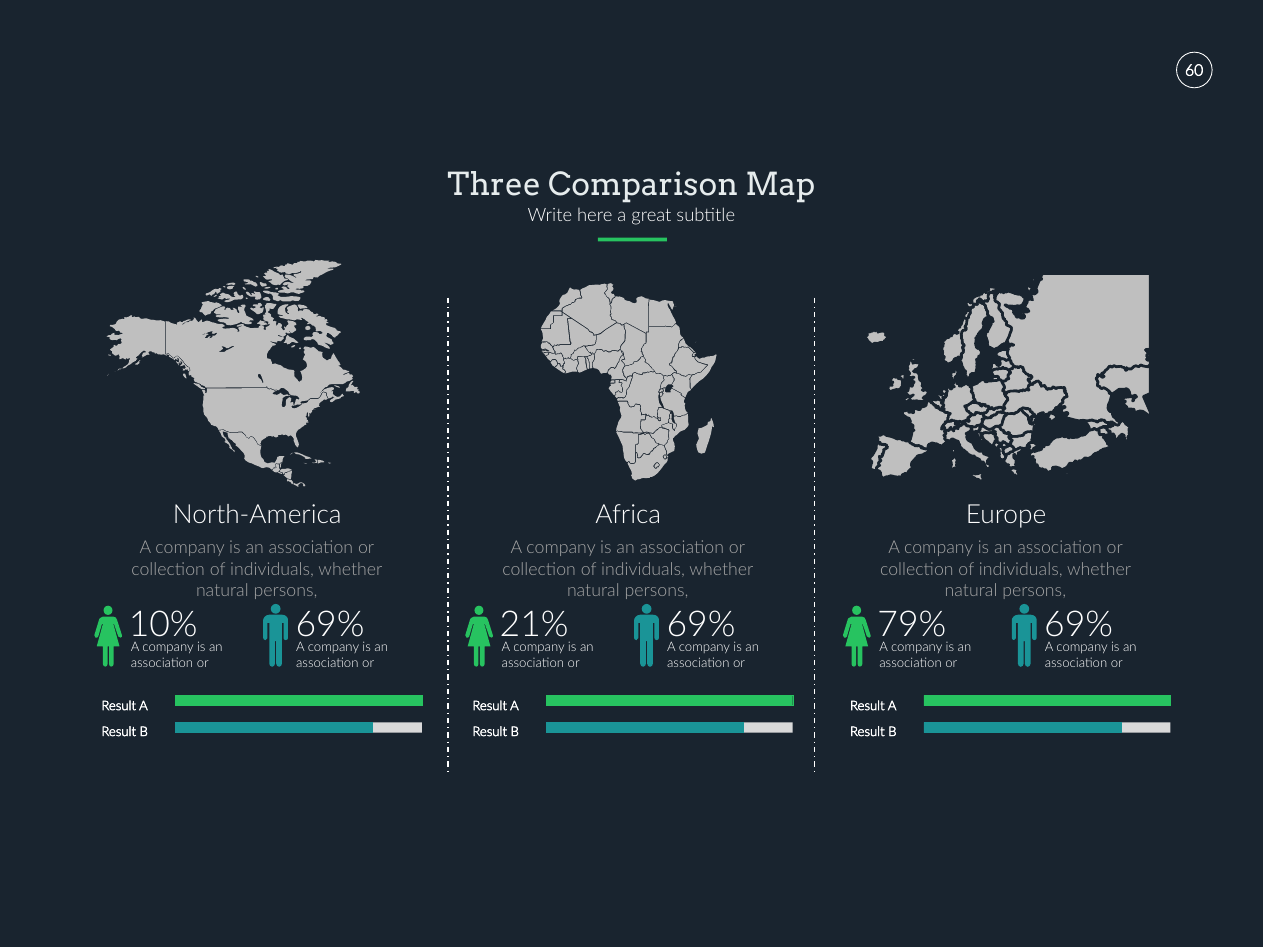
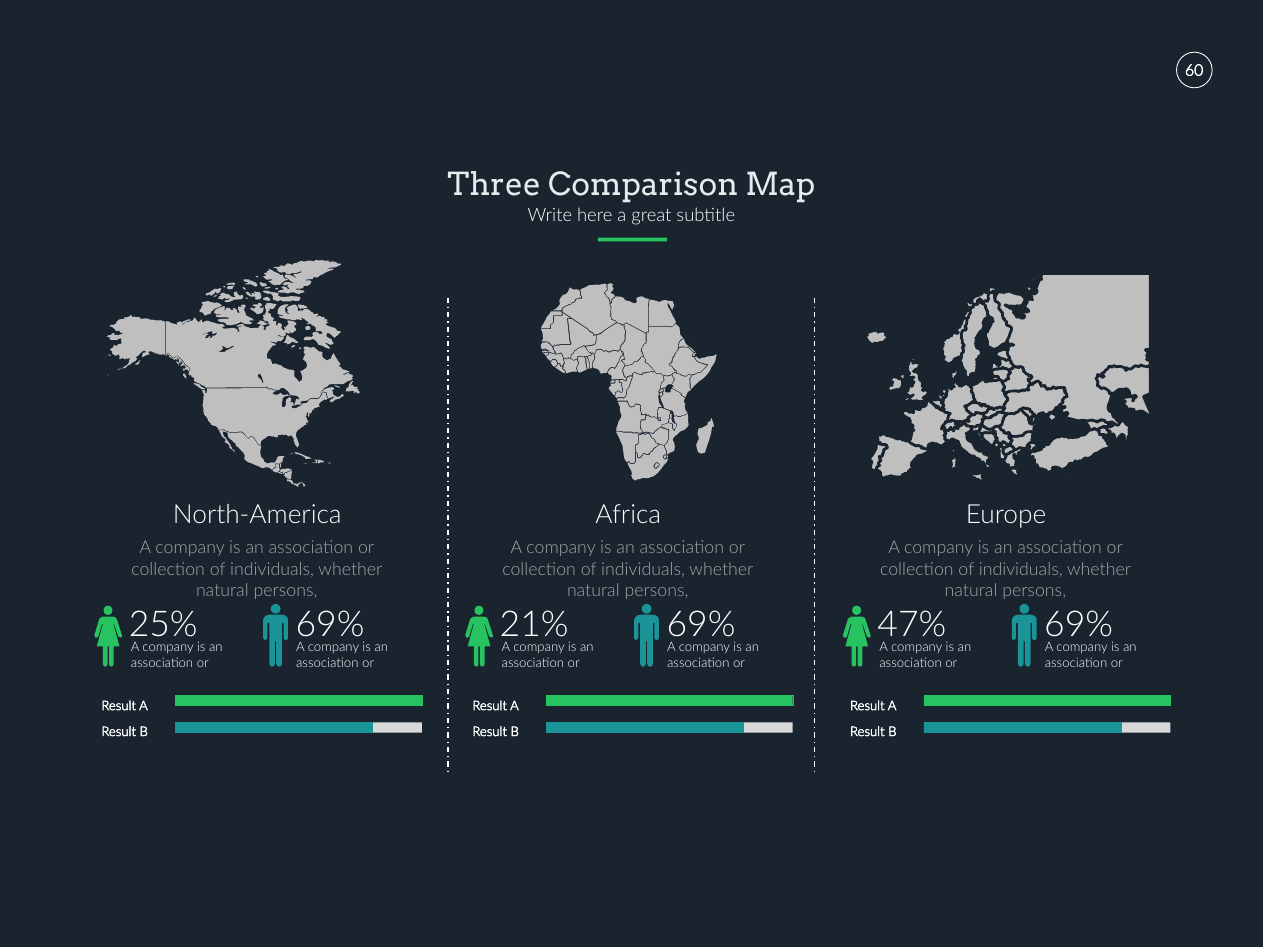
10%: 10% -> 25% (163, 624)
79%: 79% -> 47% (912, 624)
